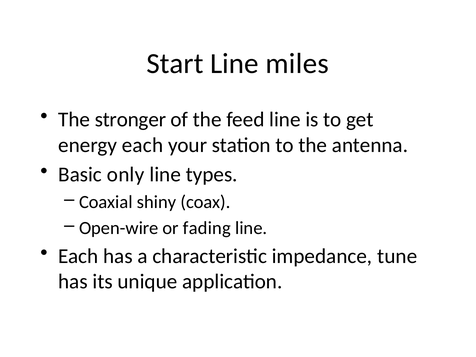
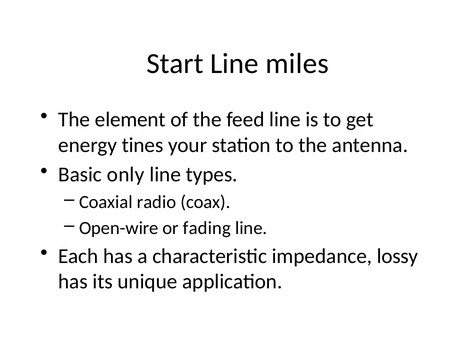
stronger: stronger -> element (130, 120)
energy each: each -> tines (143, 145)
shiny: shiny -> radio (157, 202)
tune: tune -> lossy (397, 256)
